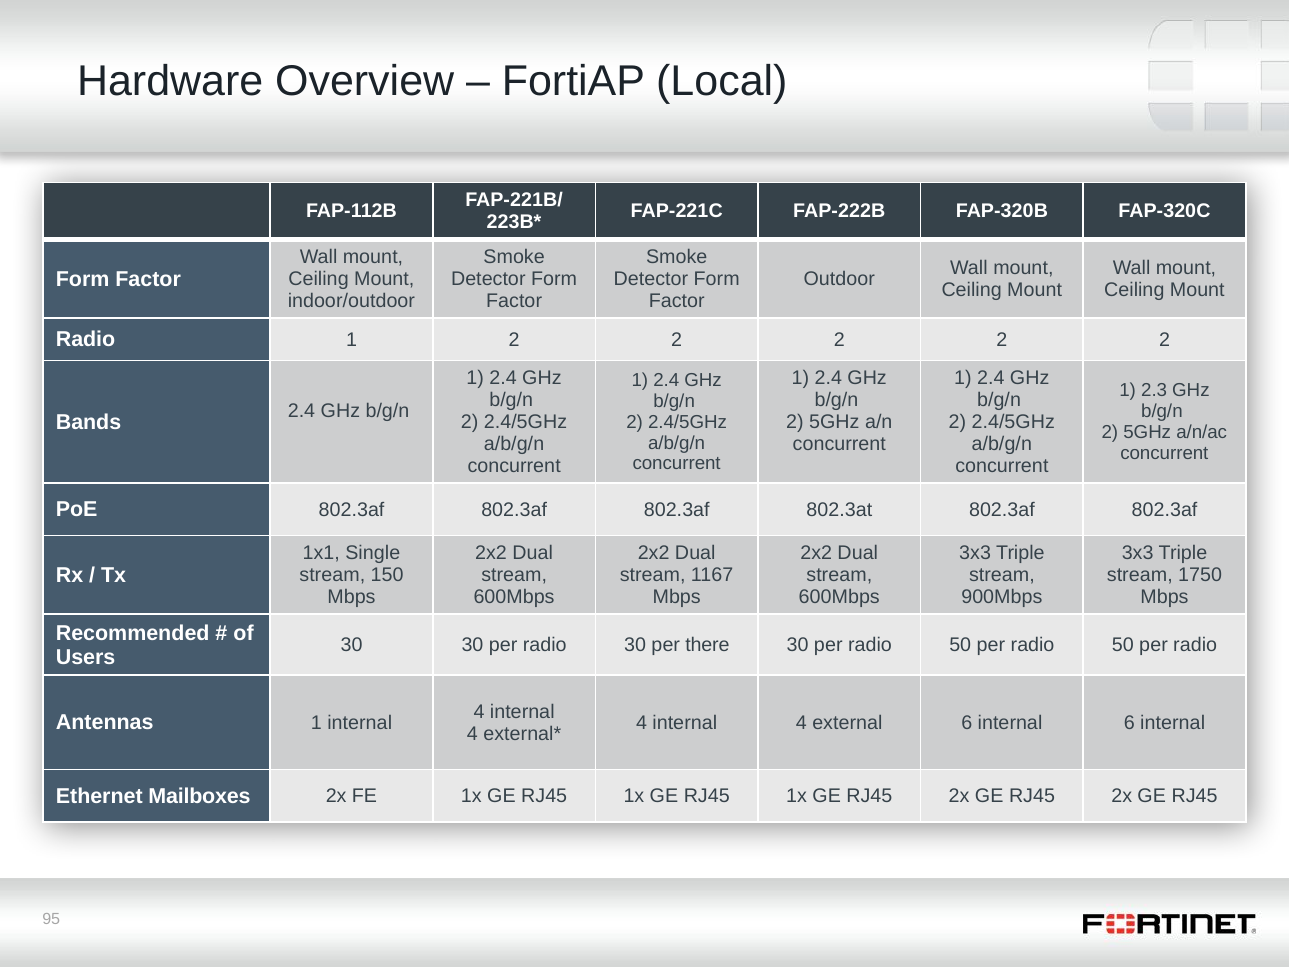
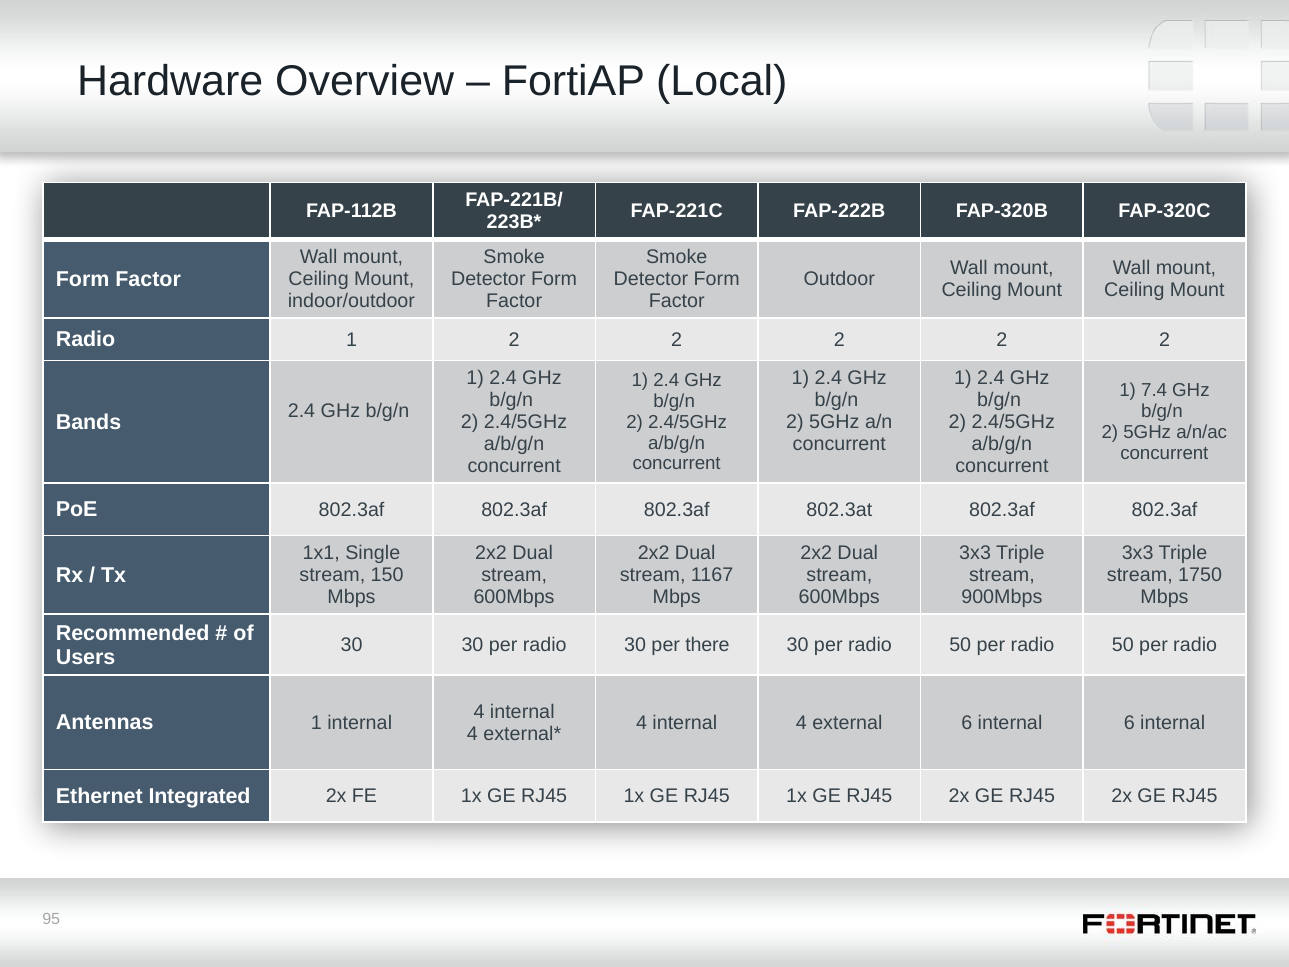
2.3: 2.3 -> 7.4 (1154, 391)
Mailboxes: Mailboxes -> Integrated (199, 796)
